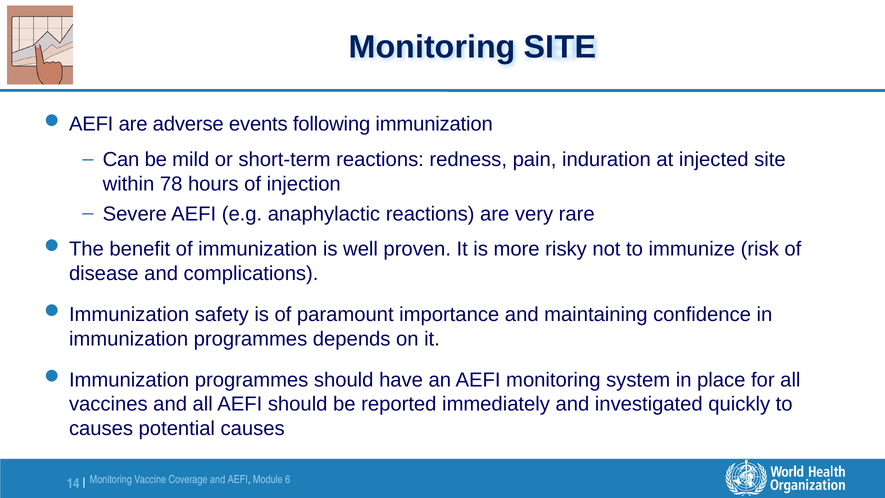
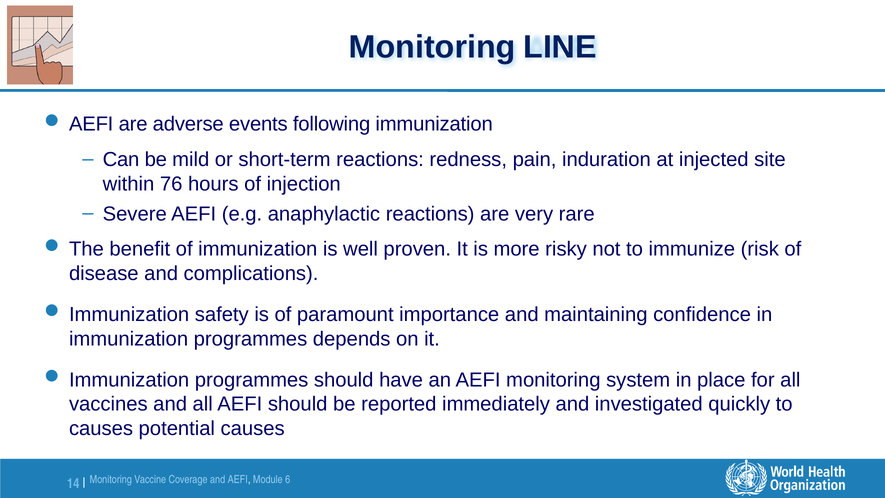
Monitoring SITE: SITE -> LINE (560, 47)
78: 78 -> 76 (171, 184)
